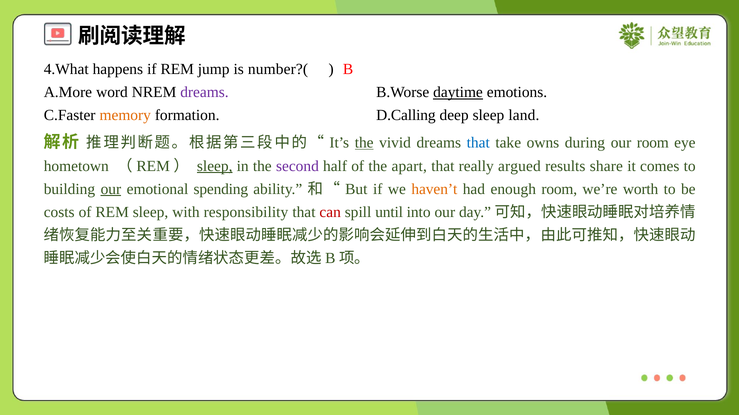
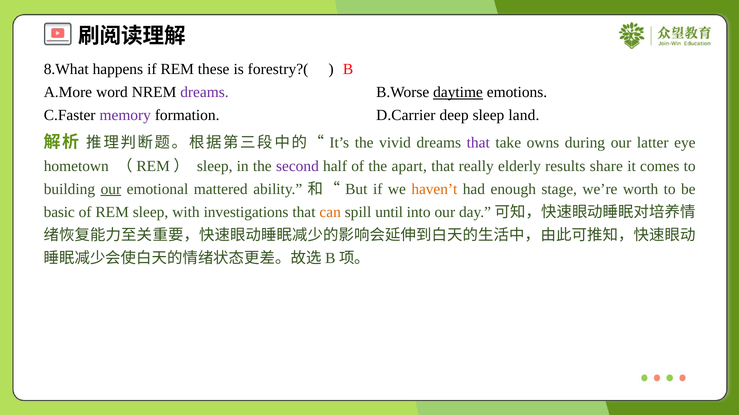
4.What: 4.What -> 8.What (66, 69)
jump: jump -> these (214, 69)
number?(: number?( -> forestry?( (278, 69)
memory colour: orange -> purple (125, 115)
D.Calling: D.Calling -> D.Carrier (406, 115)
the underline: present -> none (364, 143)
that colour: blue -> purple (478, 143)
our room: room -> latter (653, 143)
sleep underline: present -> none (215, 166)
argued: argued -> elderly (520, 166)
spending: spending -> mattered (221, 189)
enough room: room -> stage (559, 189)
costs: costs -> basic (59, 212)
responsibility: responsibility -> investigations (246, 212)
can colour: red -> orange (330, 212)
